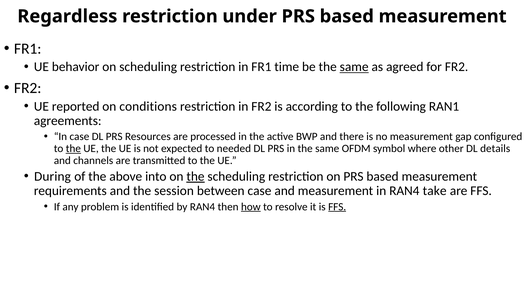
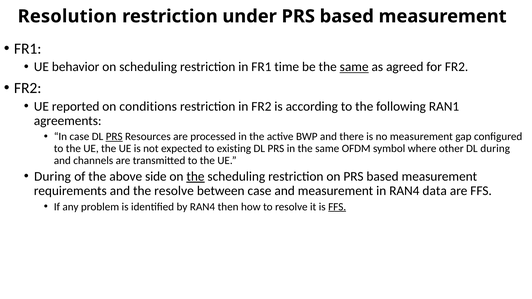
Regardless: Regardless -> Resolution (67, 16)
PRS underline: none -> present (114, 137)
the underline: present -> none (73, 149)
needed: needed -> existing (234, 149)
DL details: details -> during (495, 149)
into: into -> side (156, 177)
the session: session -> resolve (174, 191)
take: take -> data (435, 191)
how underline: present -> none (251, 207)
